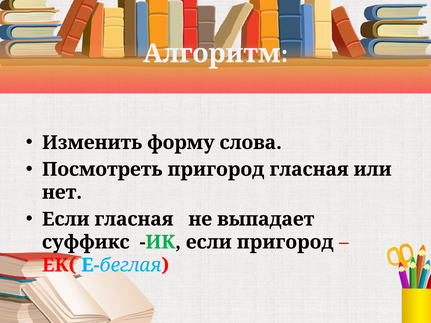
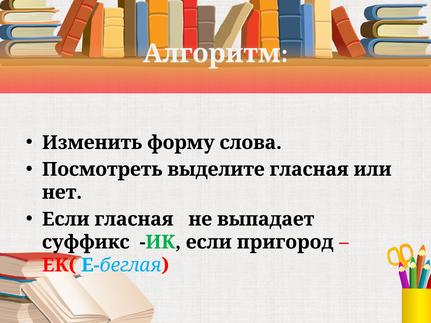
Посмотреть пригород: пригород -> выделите (216, 170)
